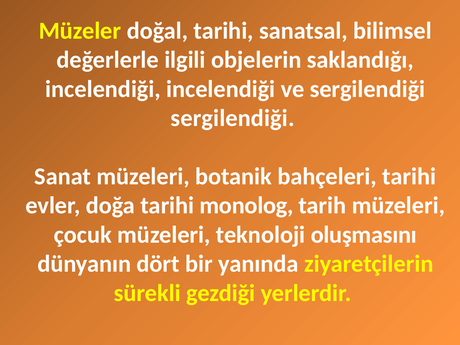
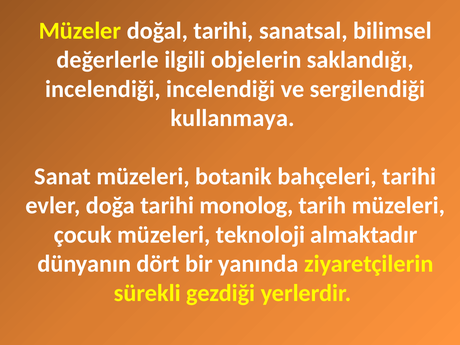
sergilendiği: sergilendiği -> kullanmaya (233, 118)
oluşmasını: oluşmasını -> almaktadır (364, 235)
